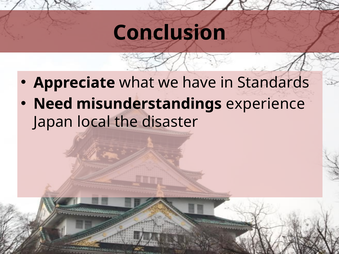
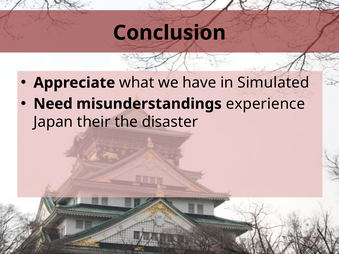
Standards: Standards -> Simulated (273, 83)
local: local -> their (94, 122)
